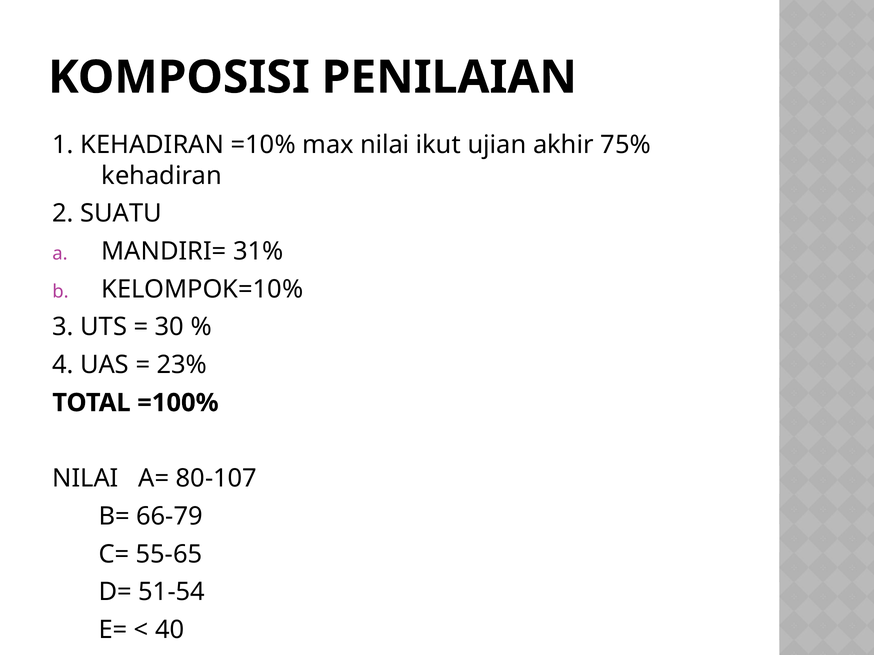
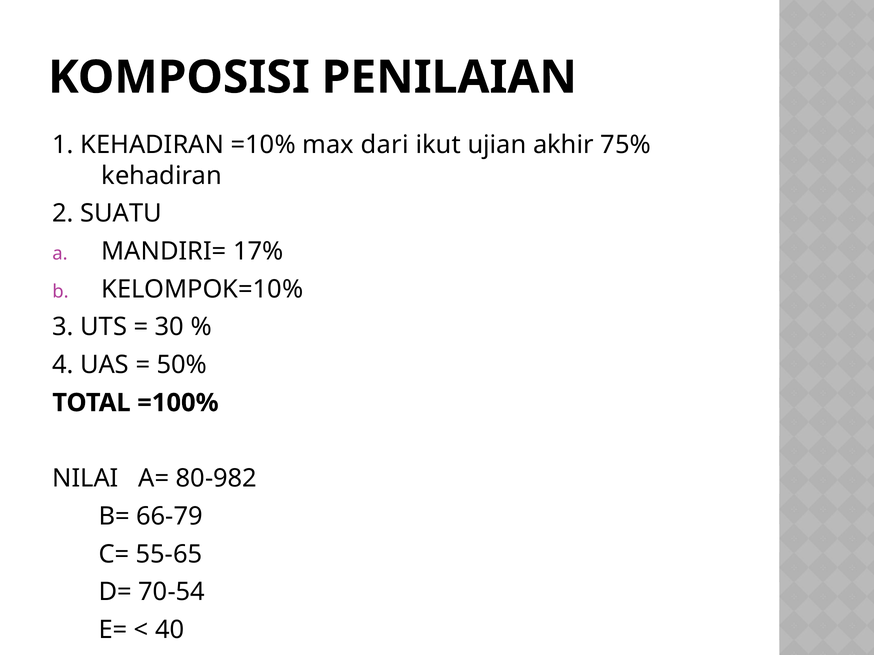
max nilai: nilai -> dari (385, 145)
31%: 31% -> 17% (258, 252)
23%: 23% -> 50% (182, 365)
80-107: 80-107 -> 80-982 (216, 479)
51-54: 51-54 -> 70-54 (172, 593)
